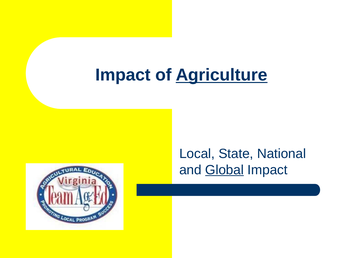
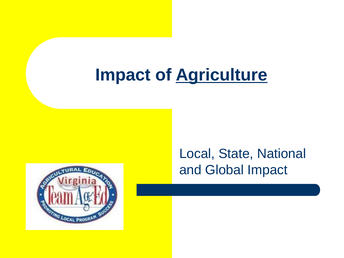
Global underline: present -> none (225, 170)
